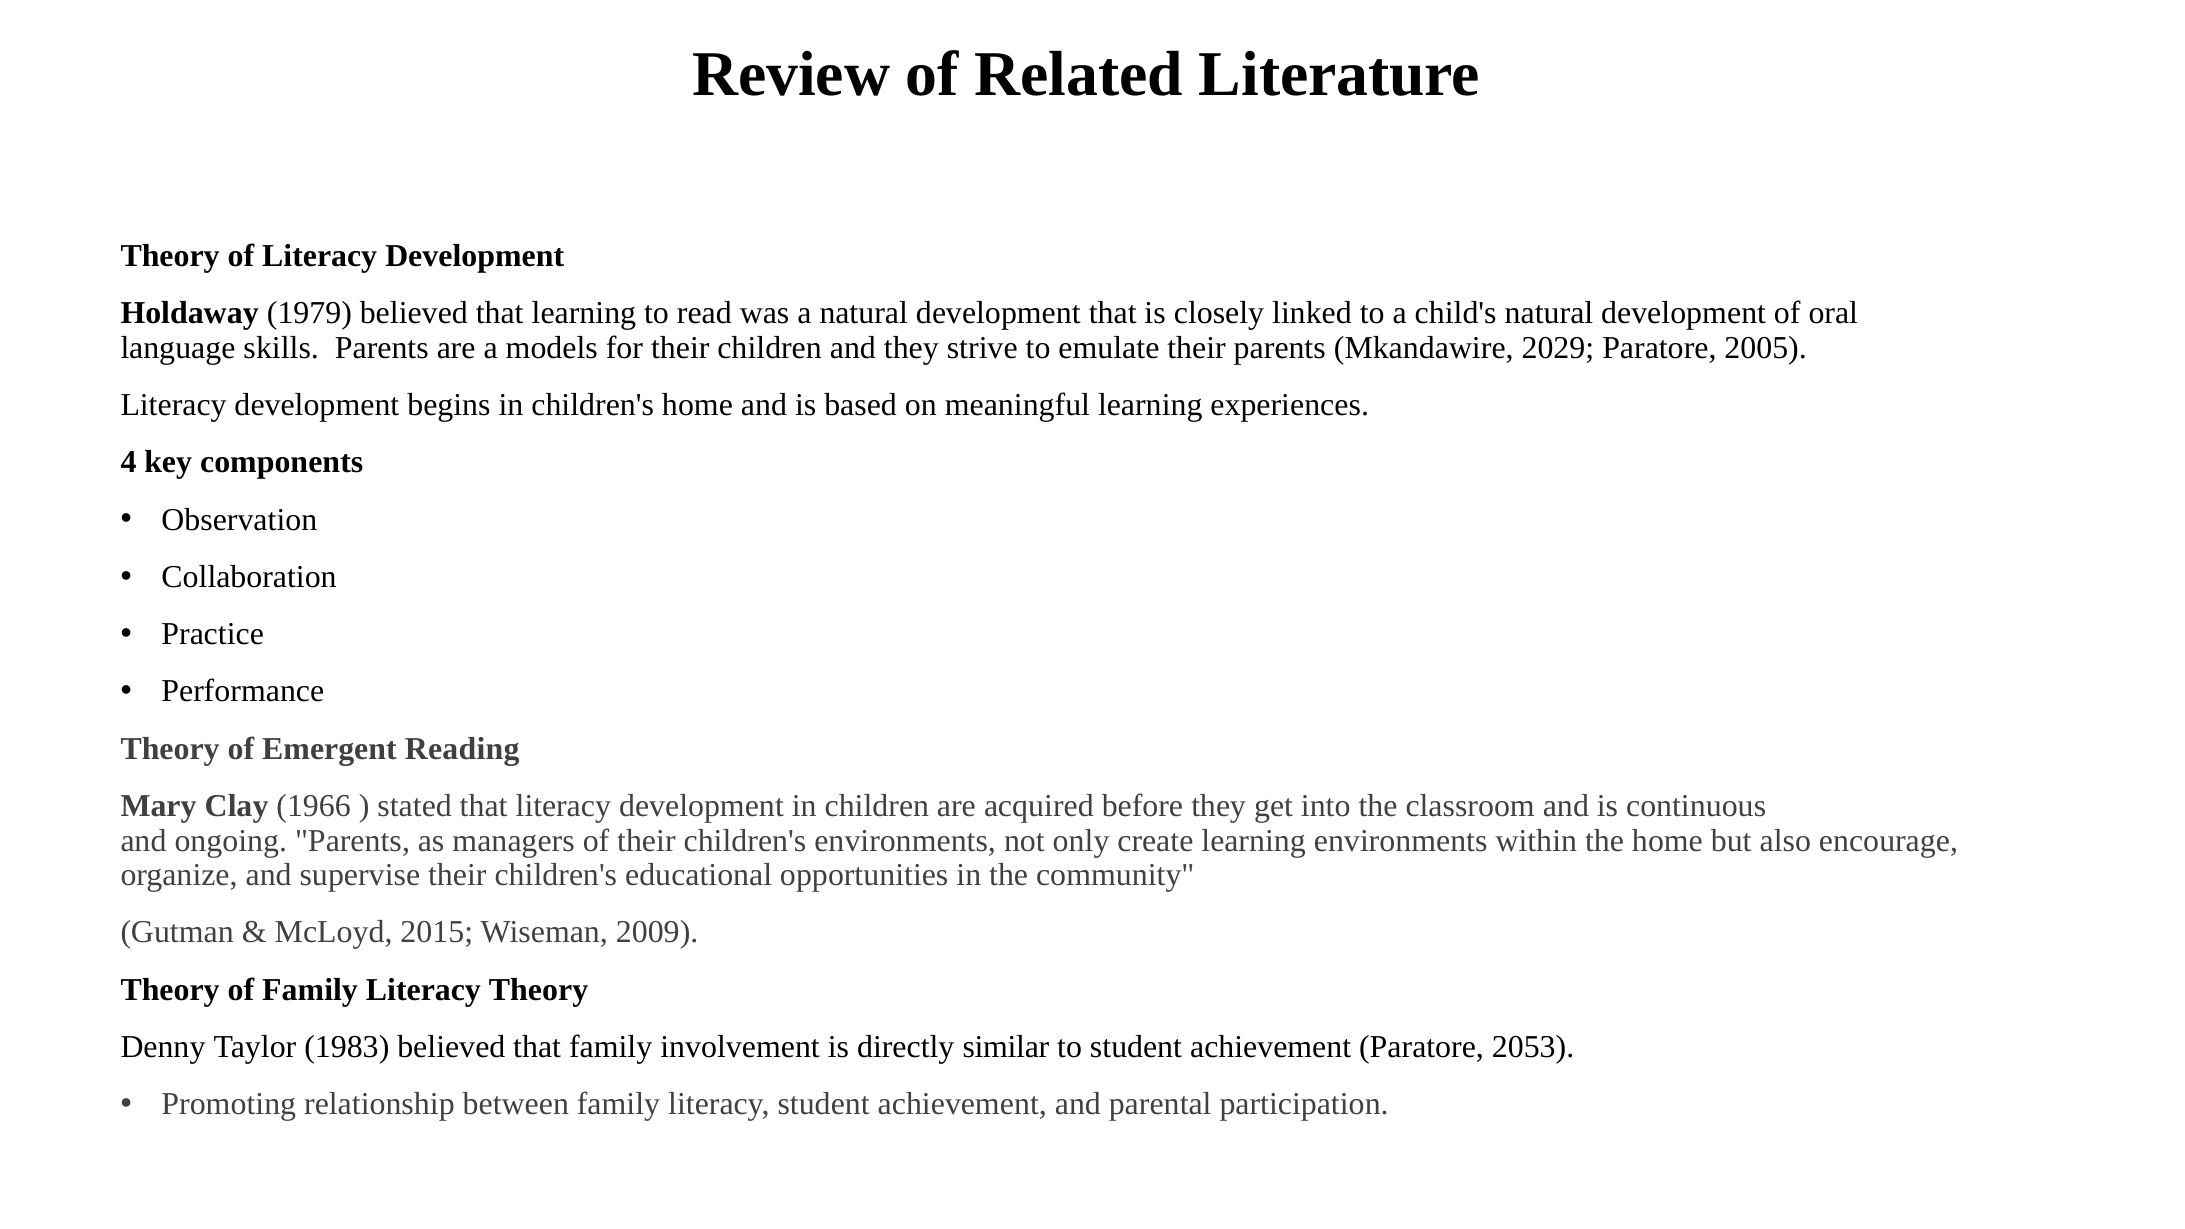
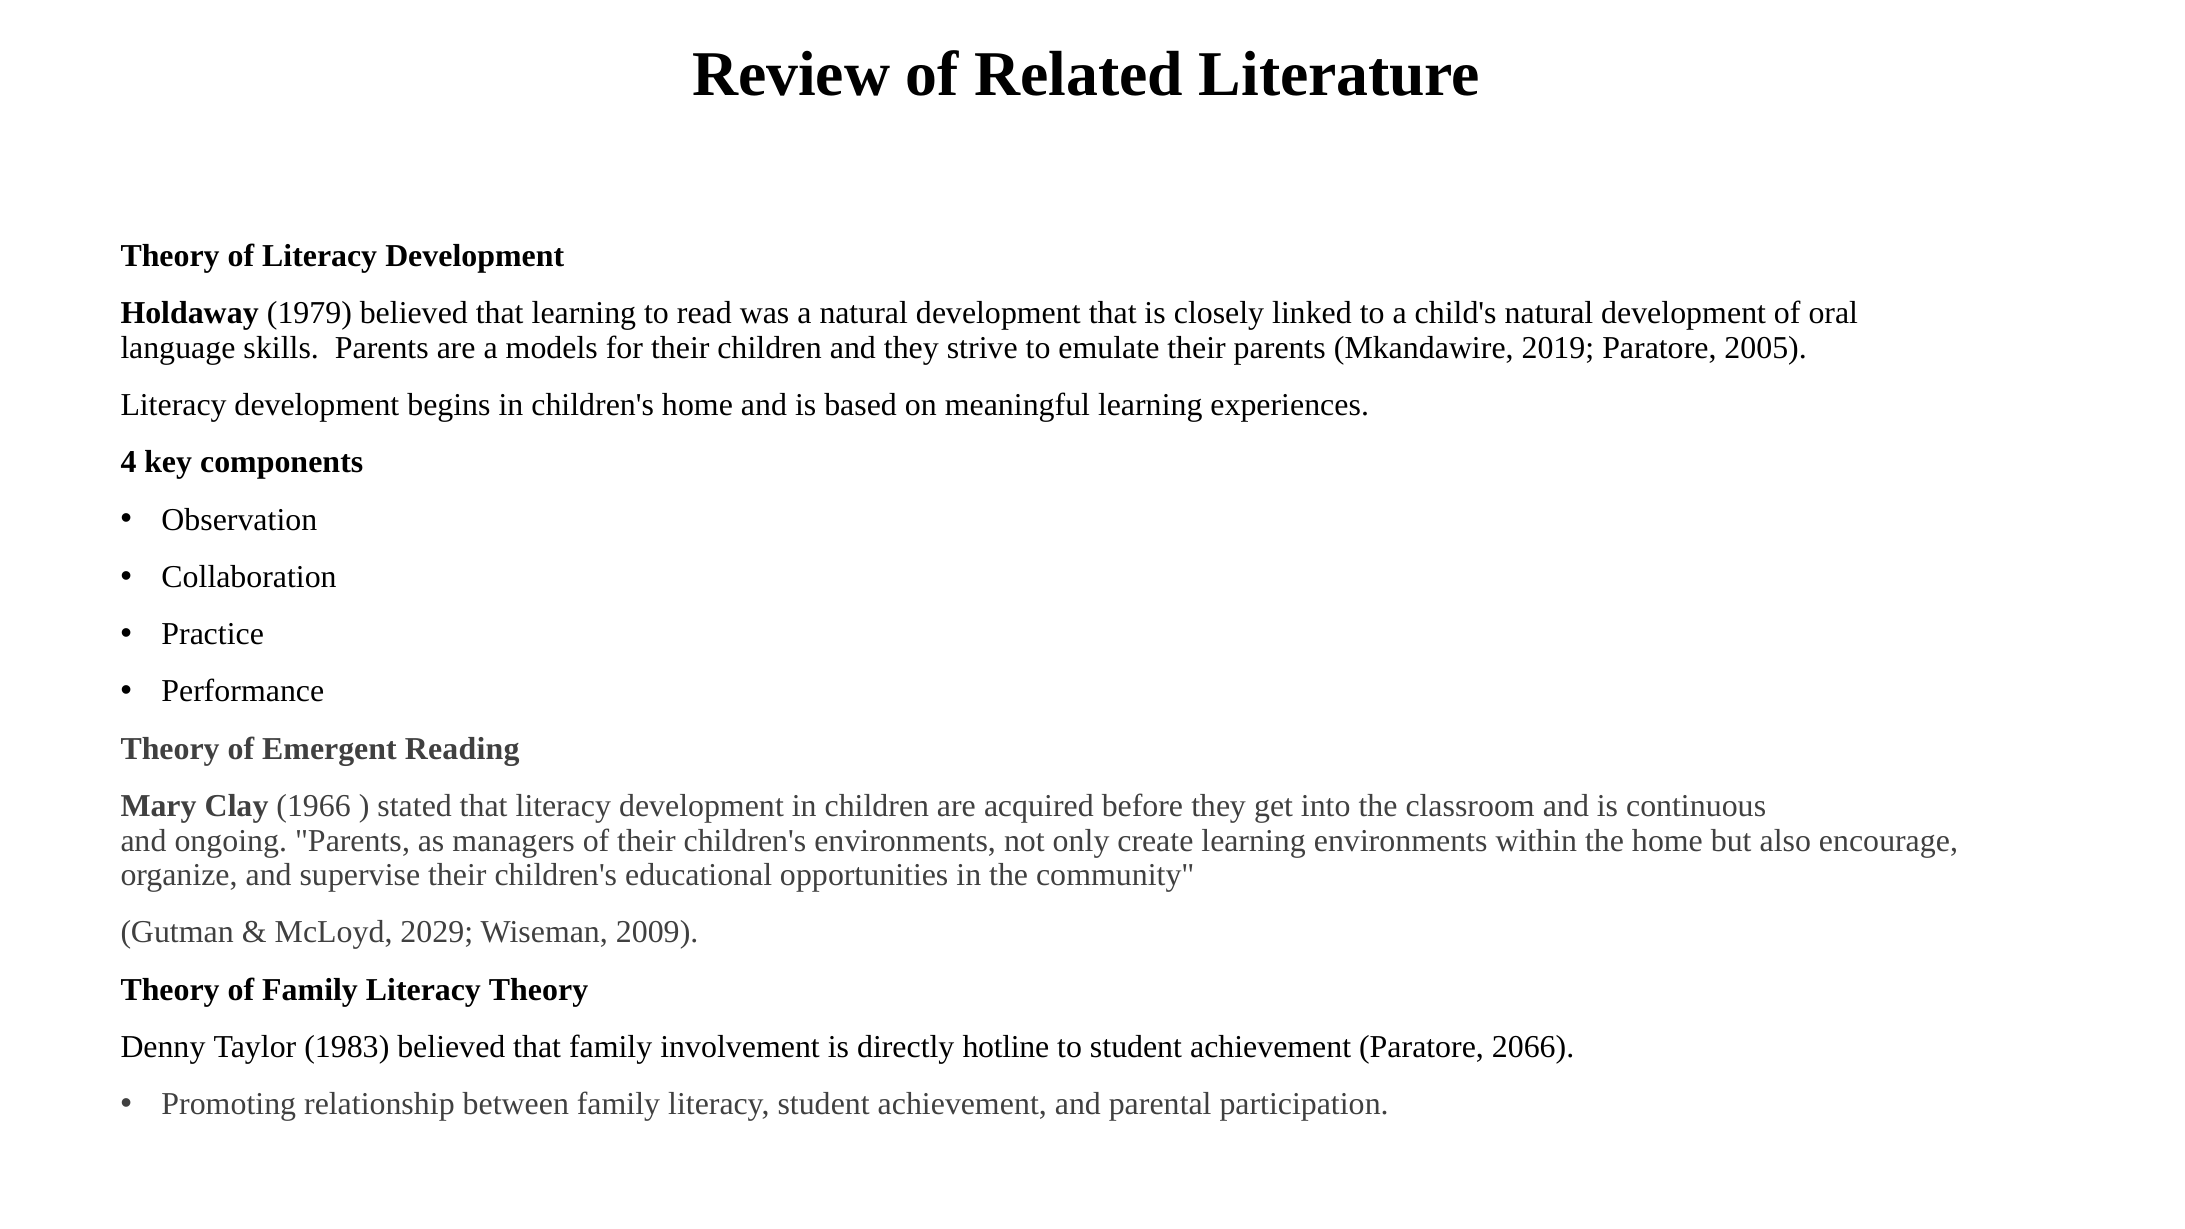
2029: 2029 -> 2019 (1558, 348)
2015: 2015 -> 2029 (437, 932)
similar: similar -> hotline (1006, 1047)
2053: 2053 -> 2066 (1533, 1047)
